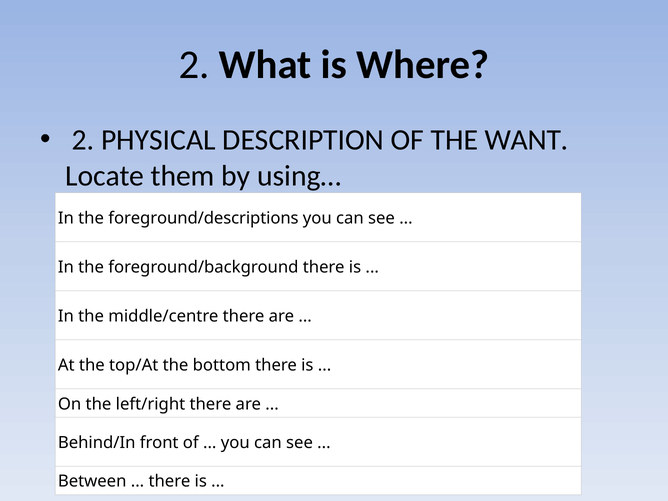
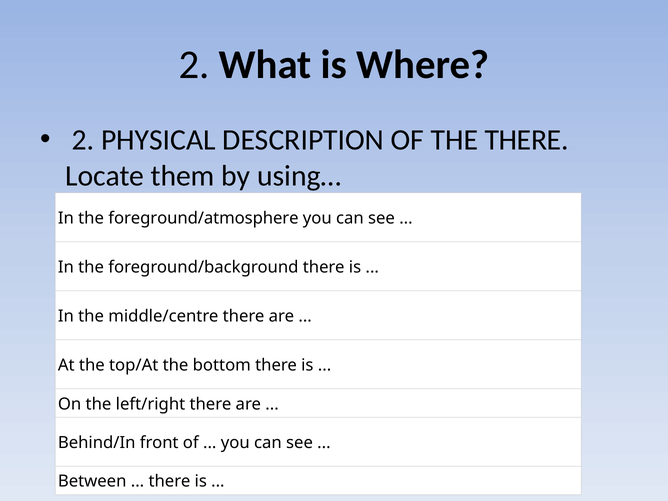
THE WANT: WANT -> THERE (527, 140)
foreground/descriptions: foreground/descriptions -> foreground/atmosphere (203, 218)
